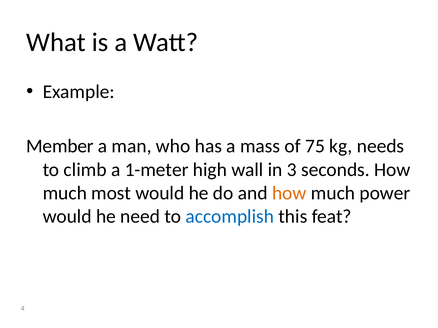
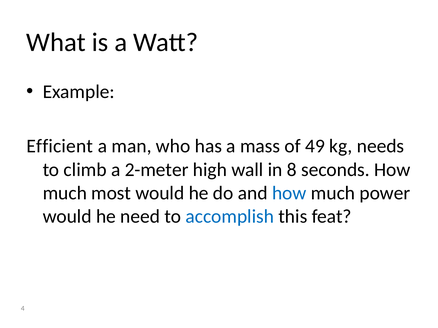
Member: Member -> Efficient (60, 146)
75: 75 -> 49 (315, 146)
1-meter: 1-meter -> 2-meter (157, 170)
3: 3 -> 8 (292, 170)
how colour: orange -> blue (289, 193)
